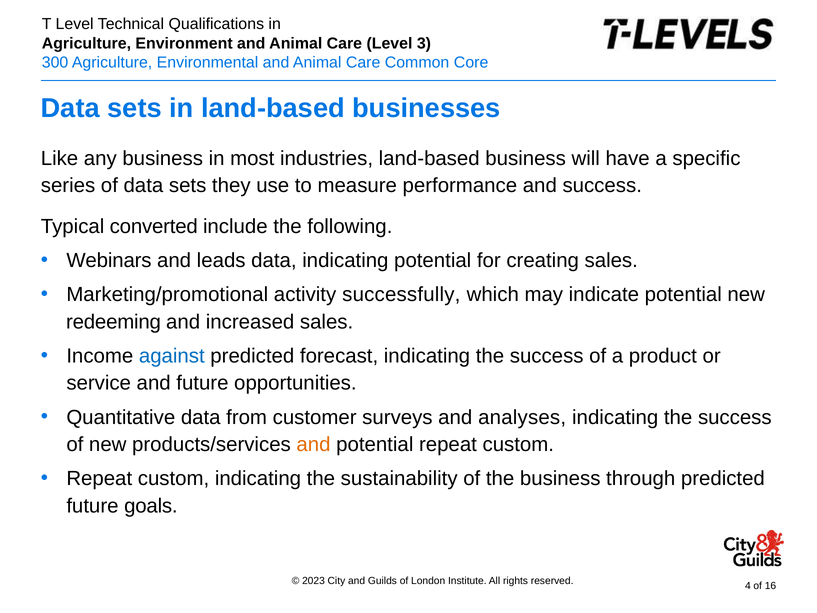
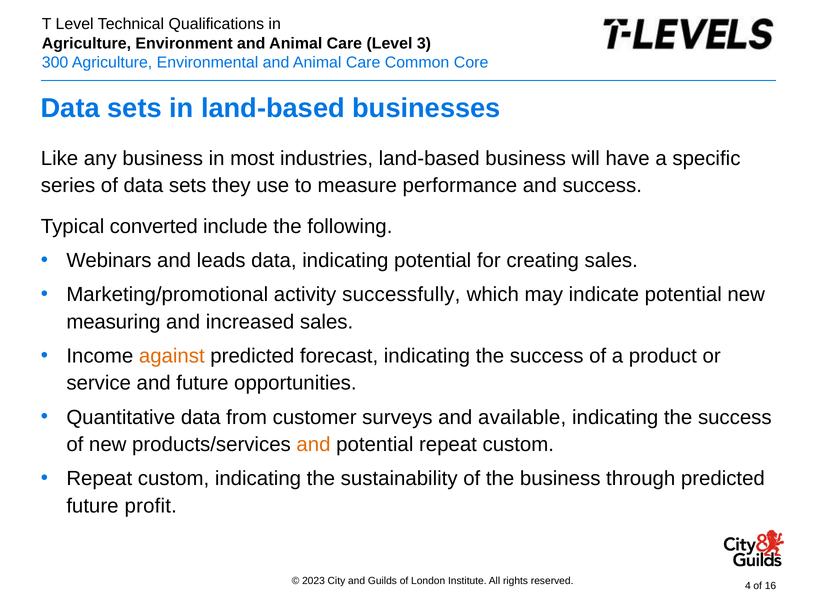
redeeming: redeeming -> measuring (113, 322)
against colour: blue -> orange (172, 356)
analyses: analyses -> available (522, 417)
goals: goals -> profit (151, 506)
